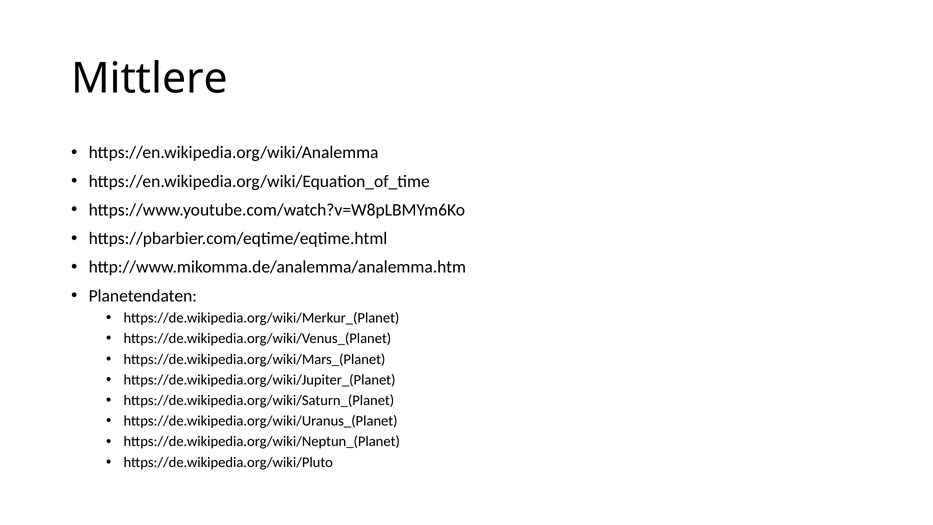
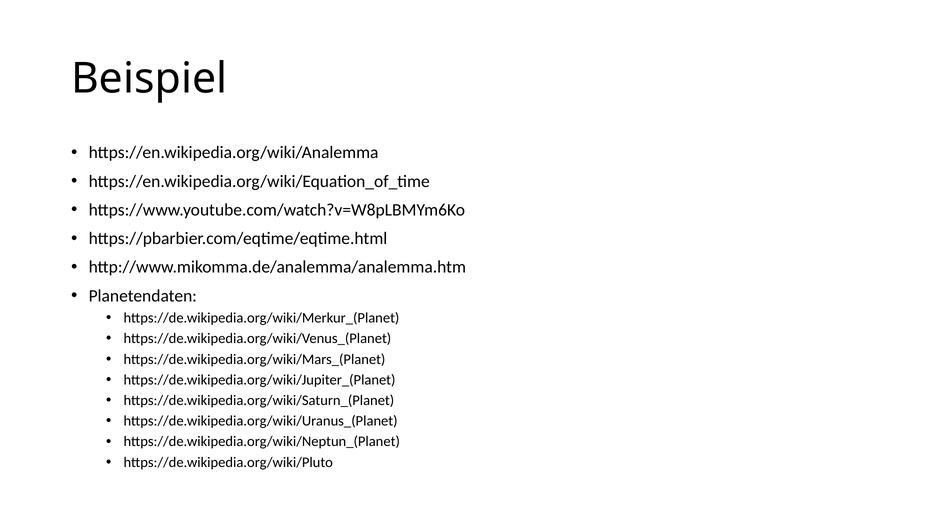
Mittlere: Mittlere -> Beispiel (149, 78)
